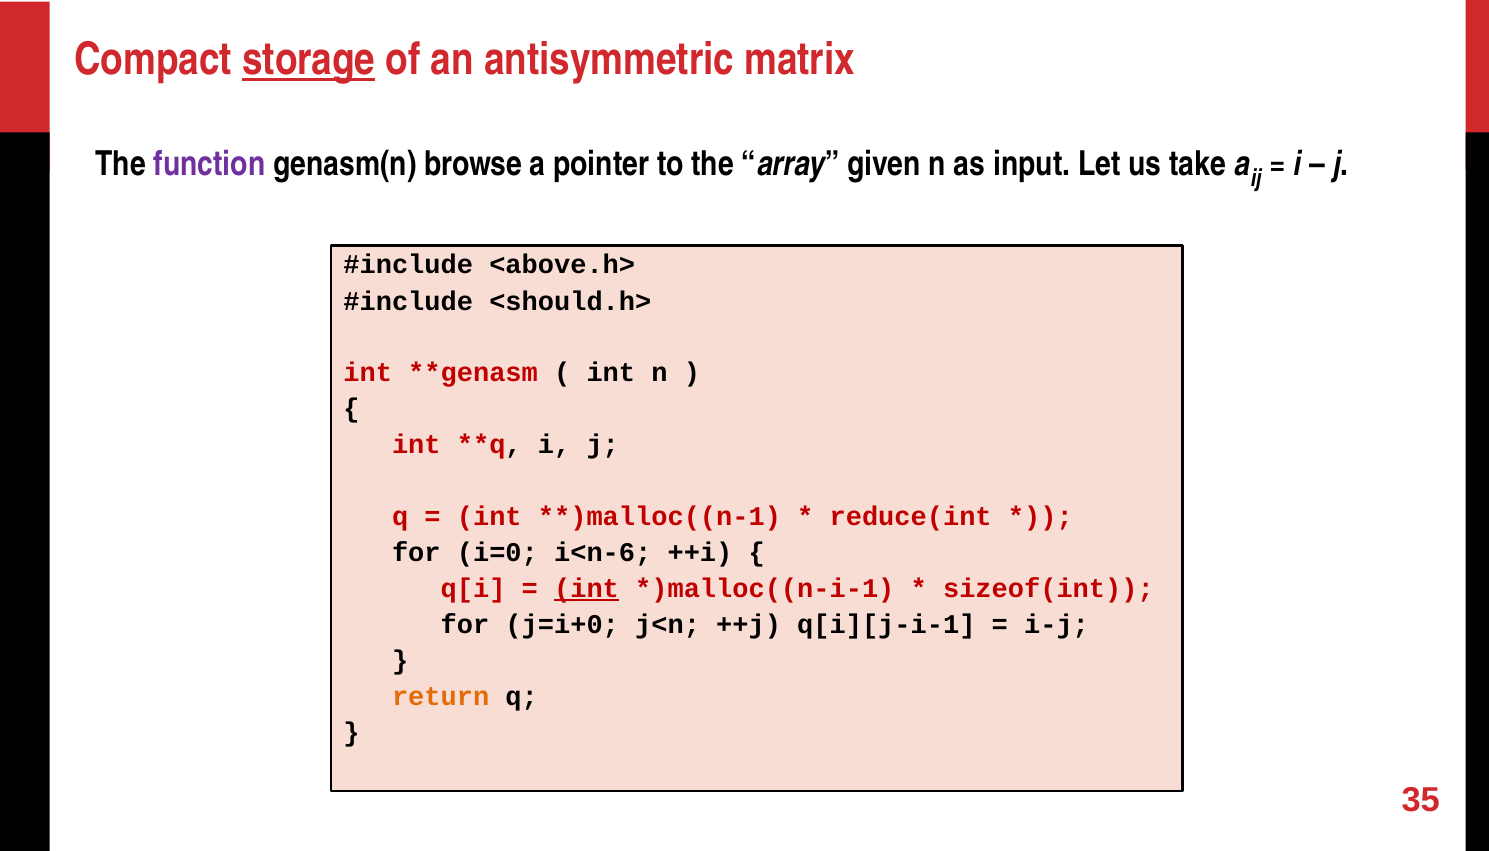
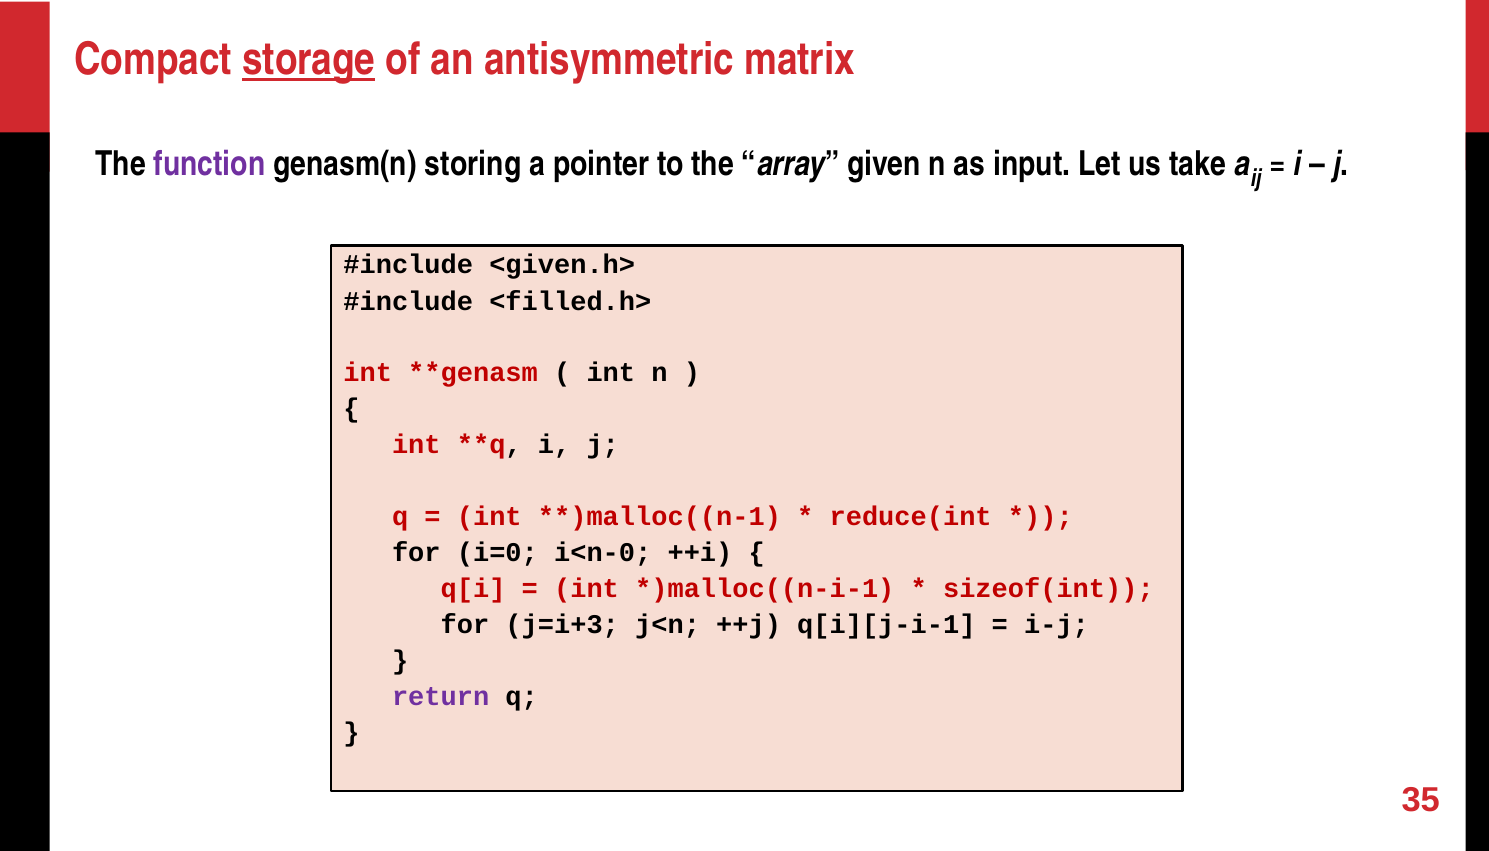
browse: browse -> storing (473, 165)
<above.h>: <above.h> -> <given.h> (562, 265)
<should.h>: <should.h> -> <filled.h> (570, 301)
i<n-6: i<n-6 -> i<n-0 (603, 553)
int underline: present -> none (587, 589)
j=i+0: j=i+0 -> j=i+3 (562, 625)
return colour: orange -> purple (441, 697)
